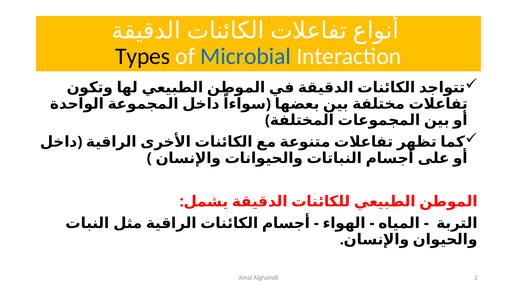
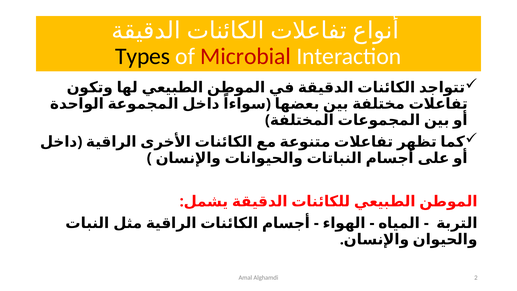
Microbial colour: blue -> red (246, 56)
